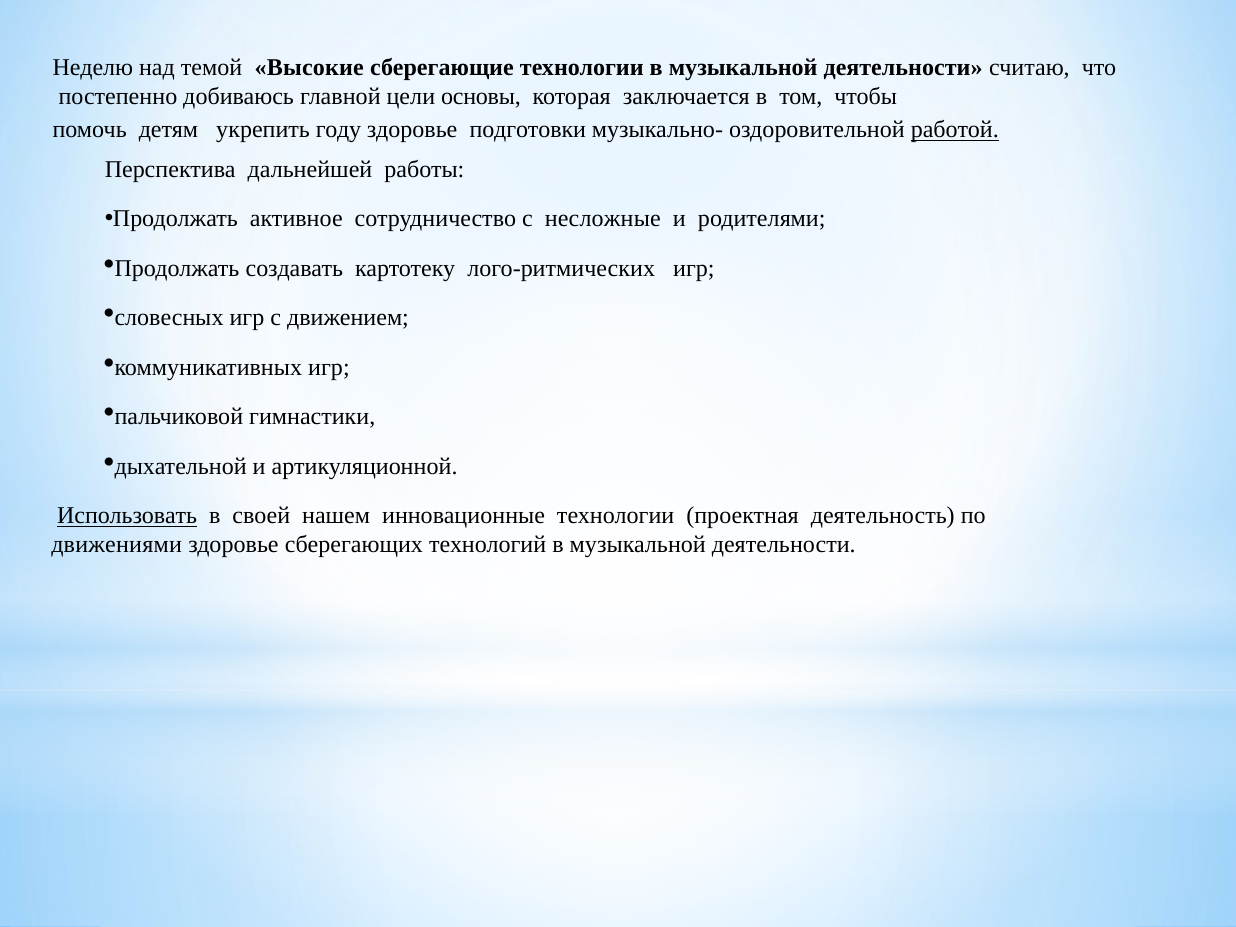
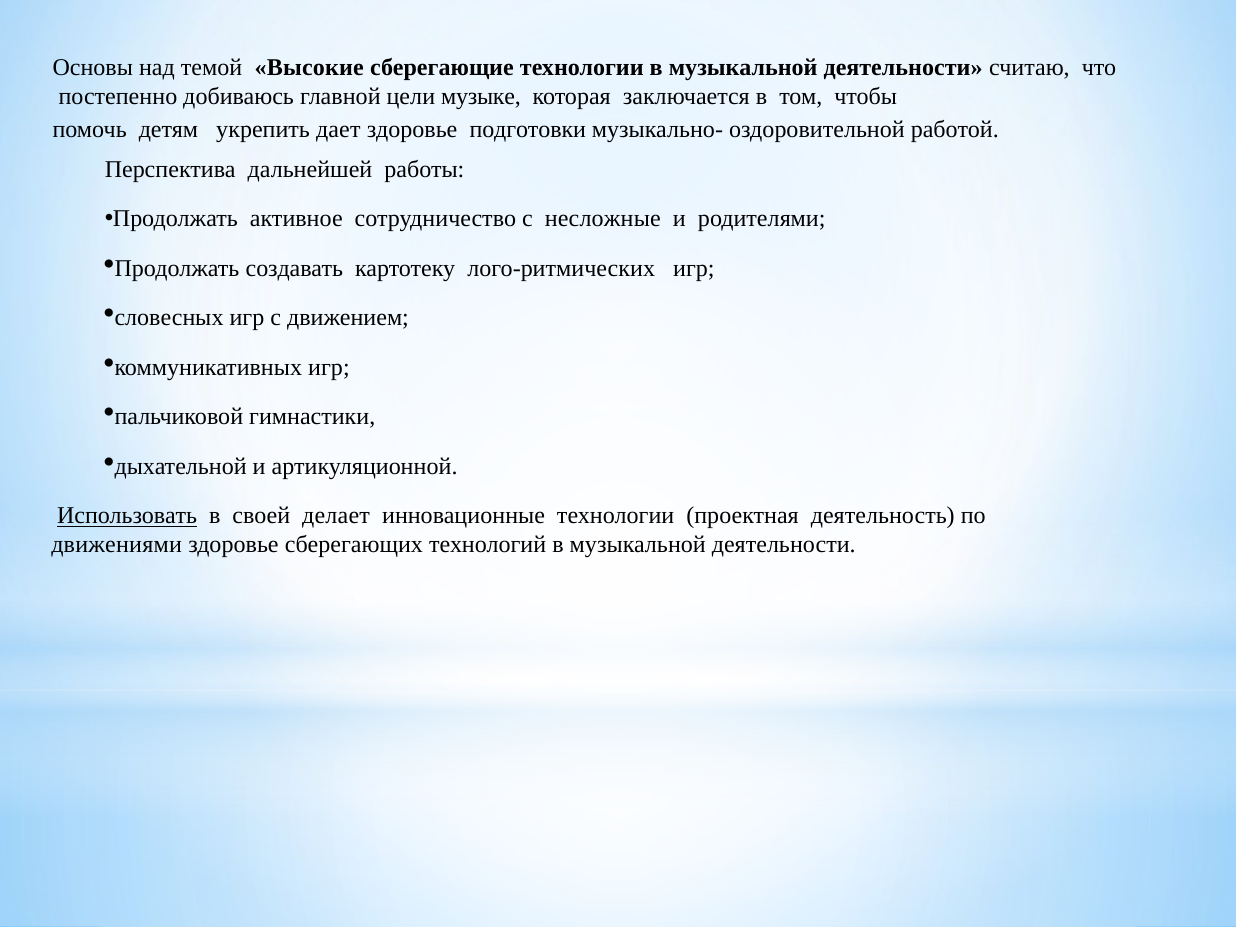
Неделю: Неделю -> Основы (93, 67)
основы: основы -> музыке (481, 96)
году: году -> дает (338, 130)
работой underline: present -> none (955, 130)
нашем: нашем -> делает (336, 516)
